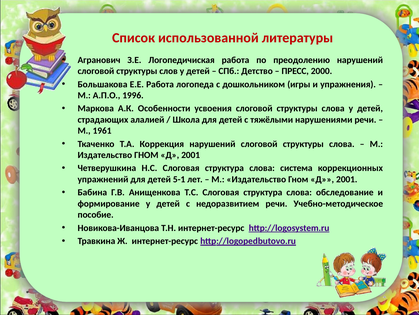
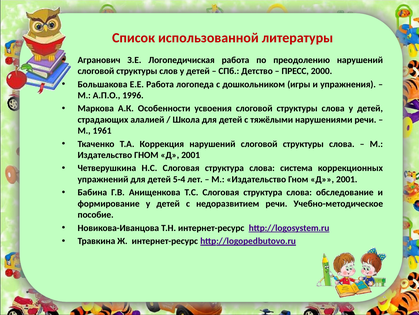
5-1: 5-1 -> 5-4 (179, 179)
